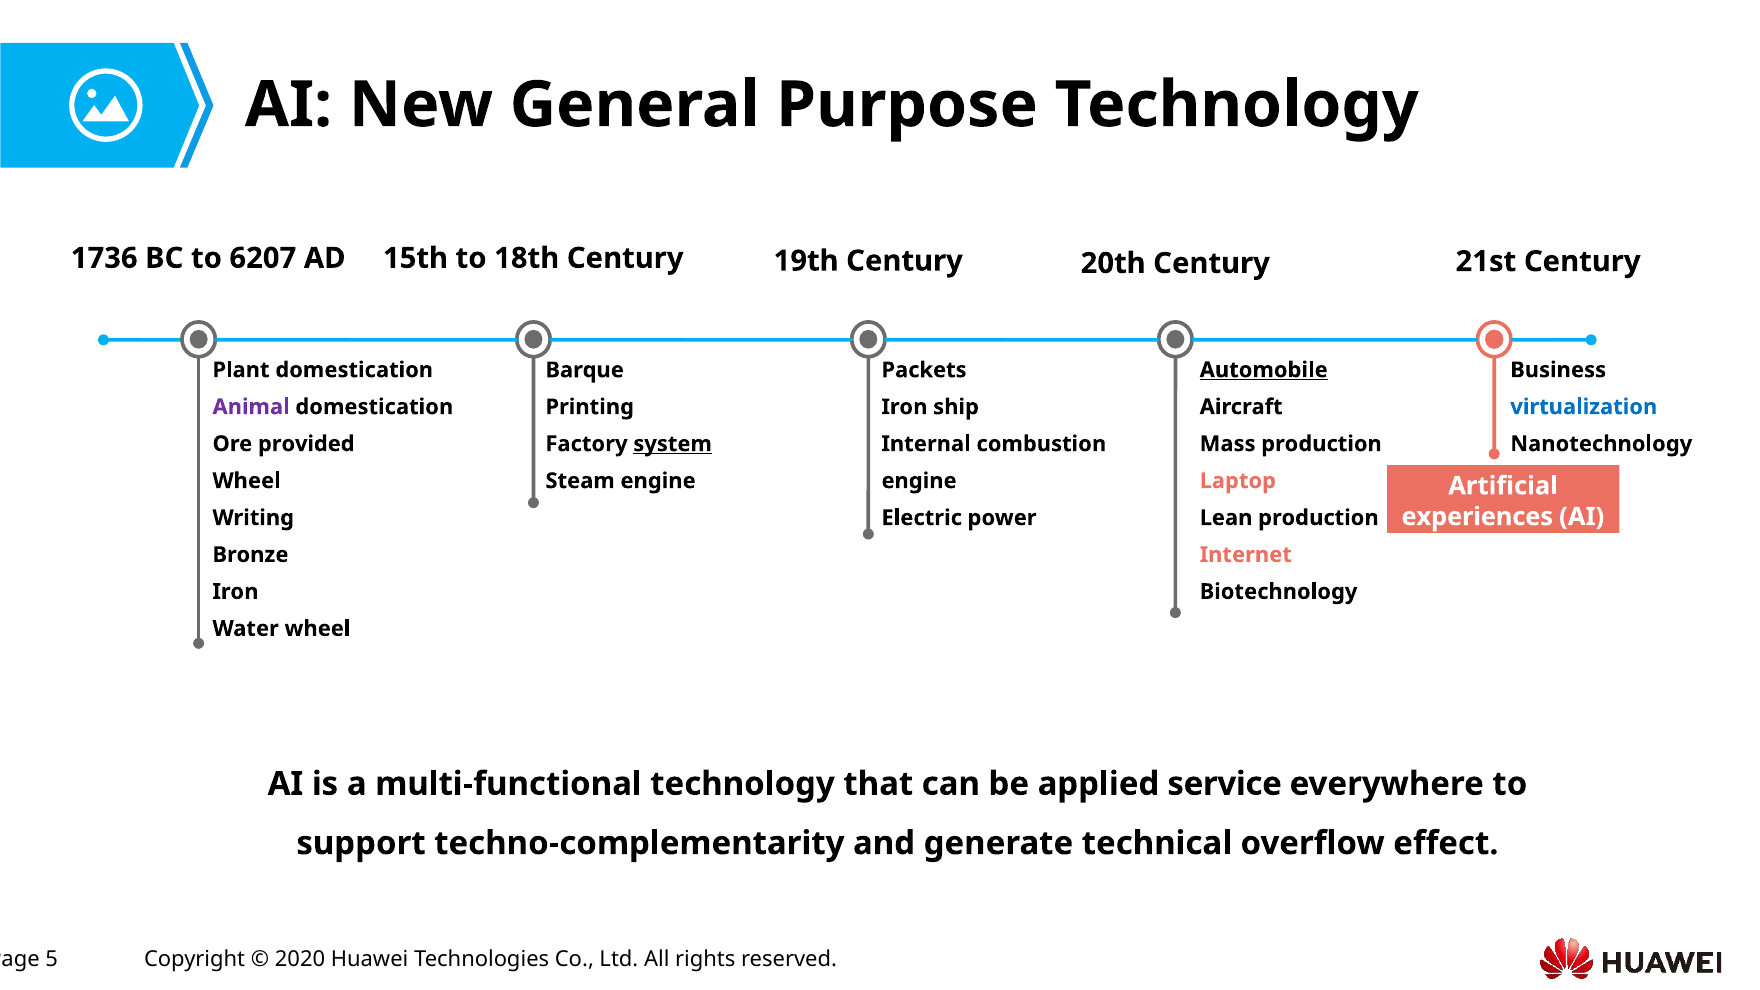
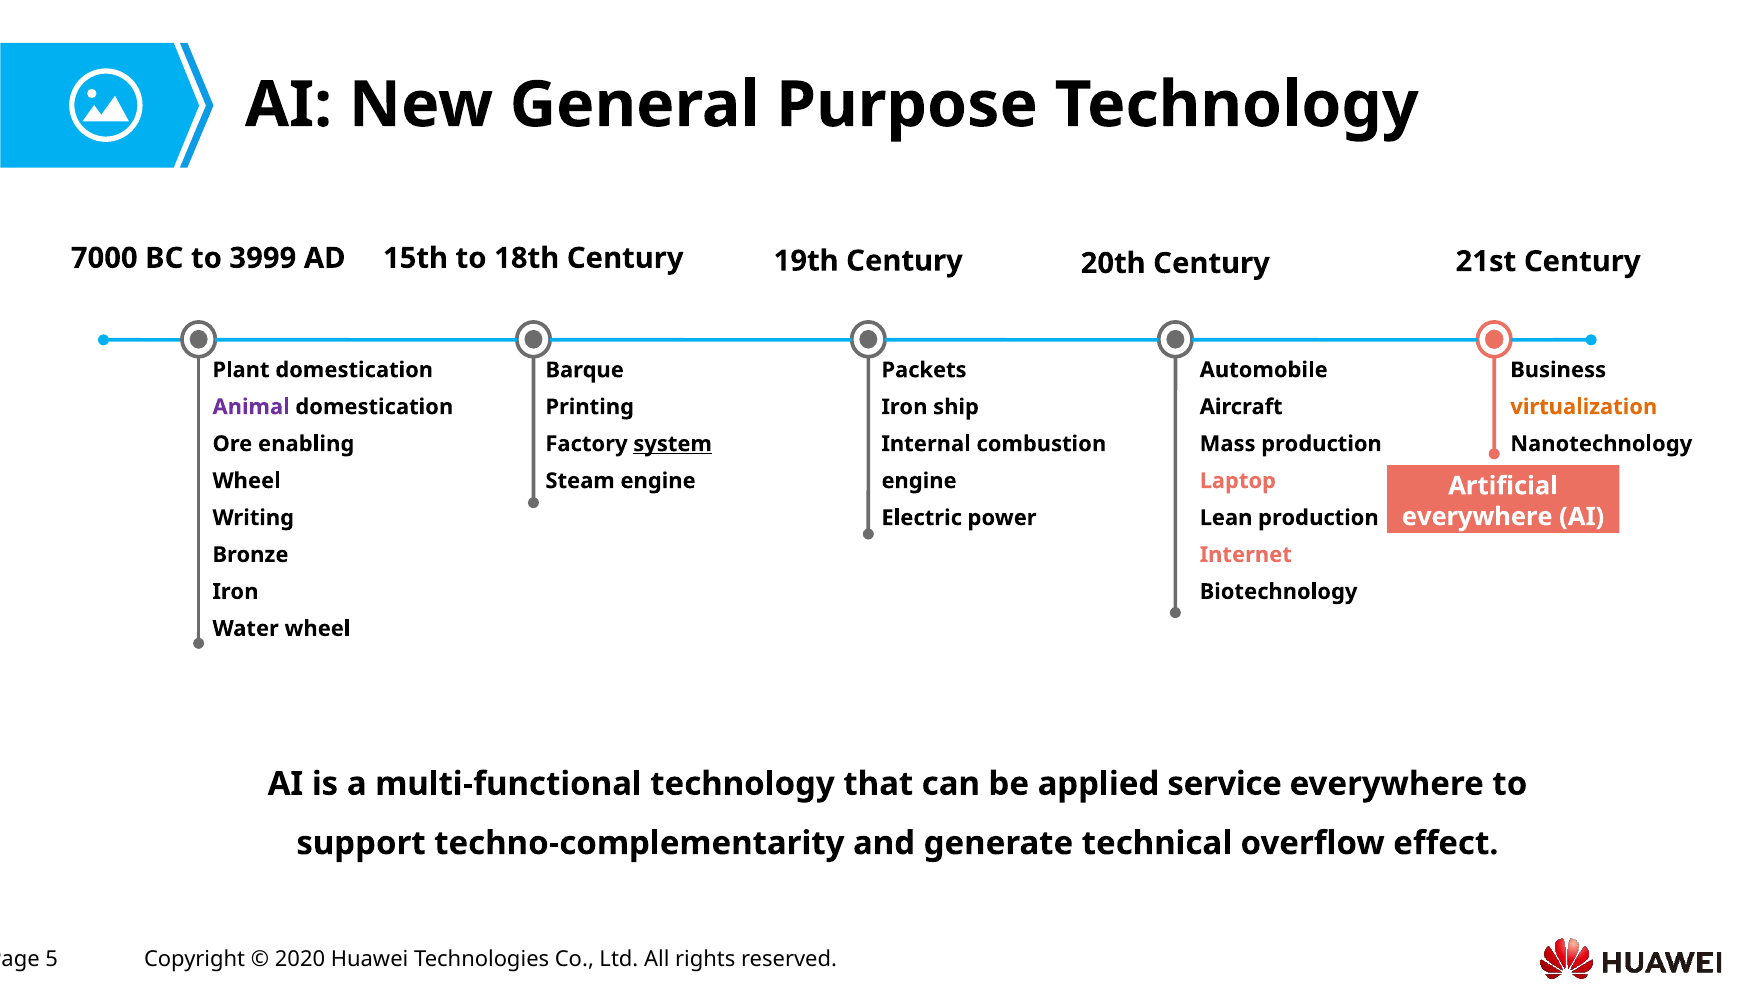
1736: 1736 -> 7000 (104, 258)
6207: 6207 -> 3999 (263, 258)
Automobile underline: present -> none (1264, 370)
virtualization colour: blue -> orange (1584, 407)
provided: provided -> enabling (306, 444)
experiences: experiences -> everywhere (1477, 517)
